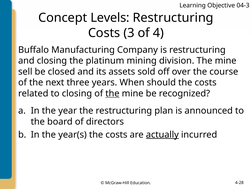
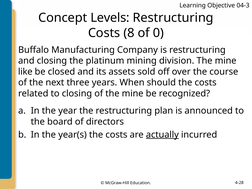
3: 3 -> 8 (129, 33)
4: 4 -> 0 (158, 33)
sell: sell -> like (25, 72)
the underline: present -> none (112, 93)
